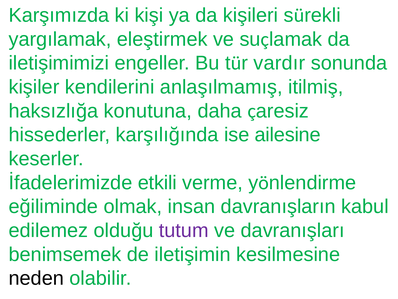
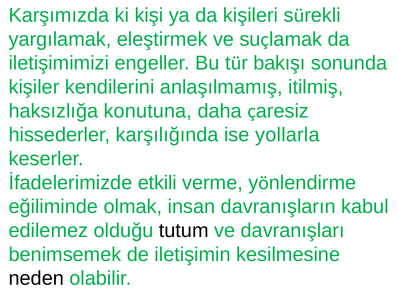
vardır: vardır -> bakışı (279, 63)
ailesine: ailesine -> yollarla (287, 135)
tutum colour: purple -> black (184, 230)
